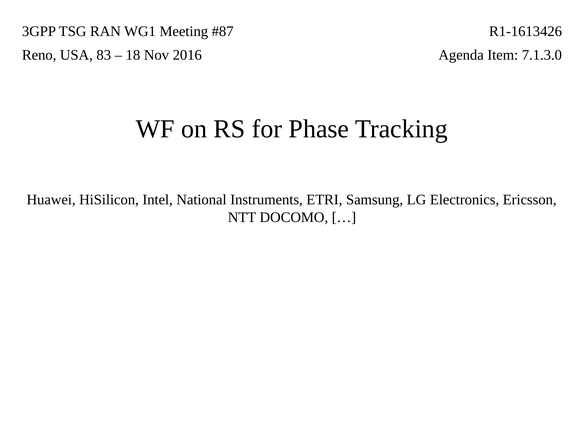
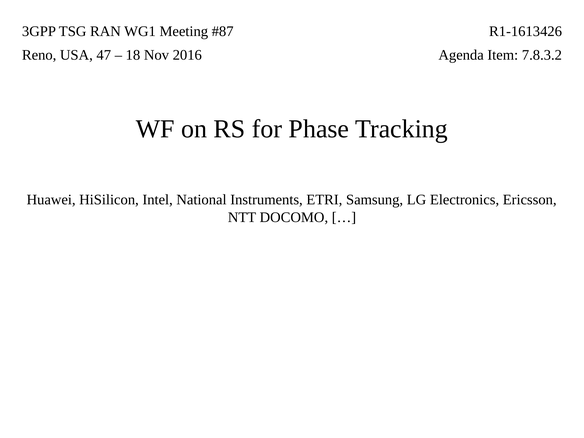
83: 83 -> 47 (104, 55)
7.1.3.0: 7.1.3.0 -> 7.8.3.2 (542, 55)
